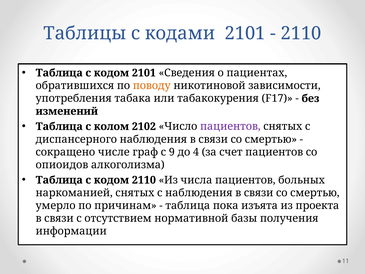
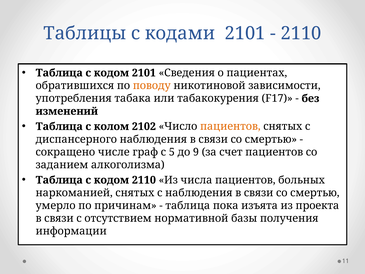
пациентов colour: purple -> orange (230, 126)
9: 9 -> 5 (172, 152)
4: 4 -> 9 (196, 152)
опиоидов: опиоидов -> заданием (62, 165)
